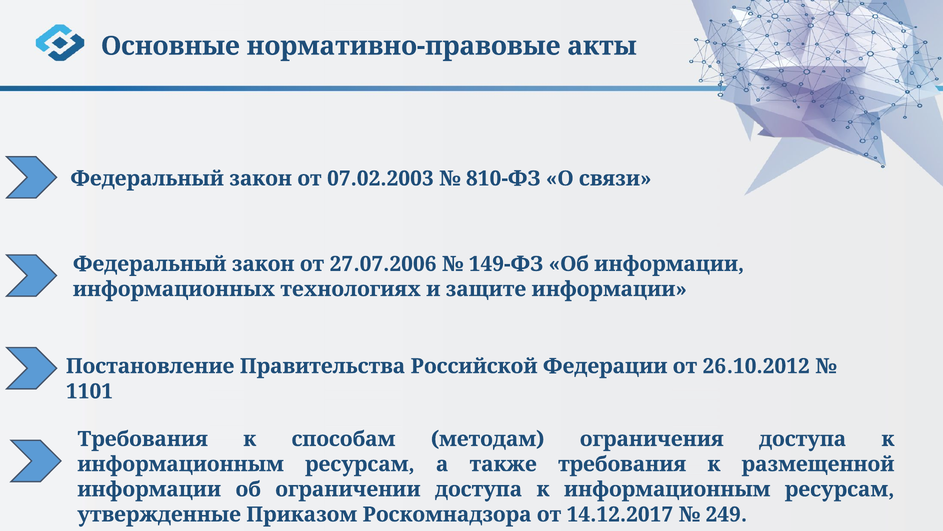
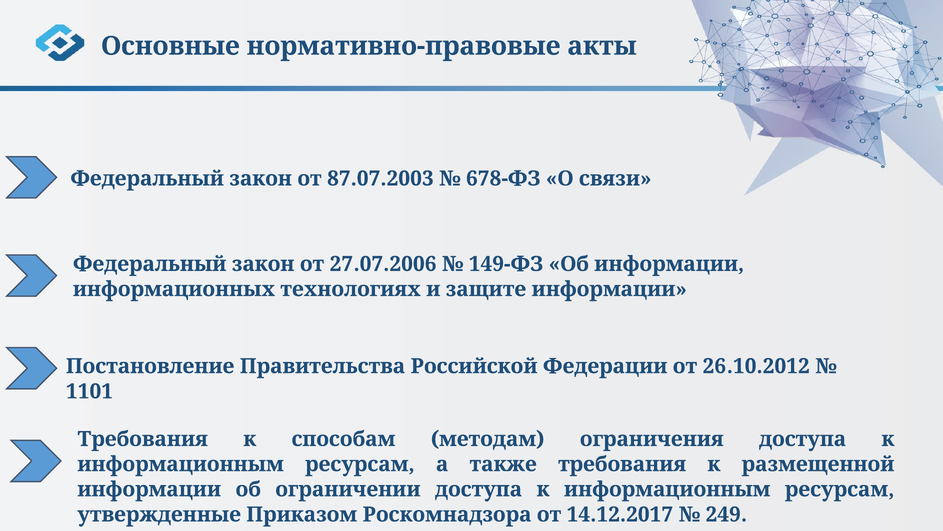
07.02.2003: 07.02.2003 -> 87.07.2003 (380, 178)
810-ФЗ: 810-ФЗ -> 678-ФЗ (503, 178)
